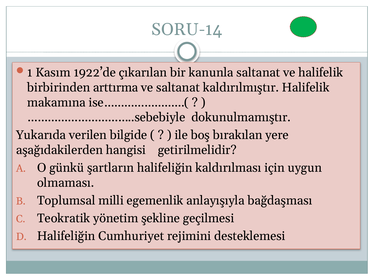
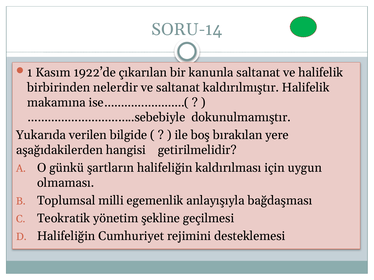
arttırma: arttırma -> nelerdir (116, 88)
